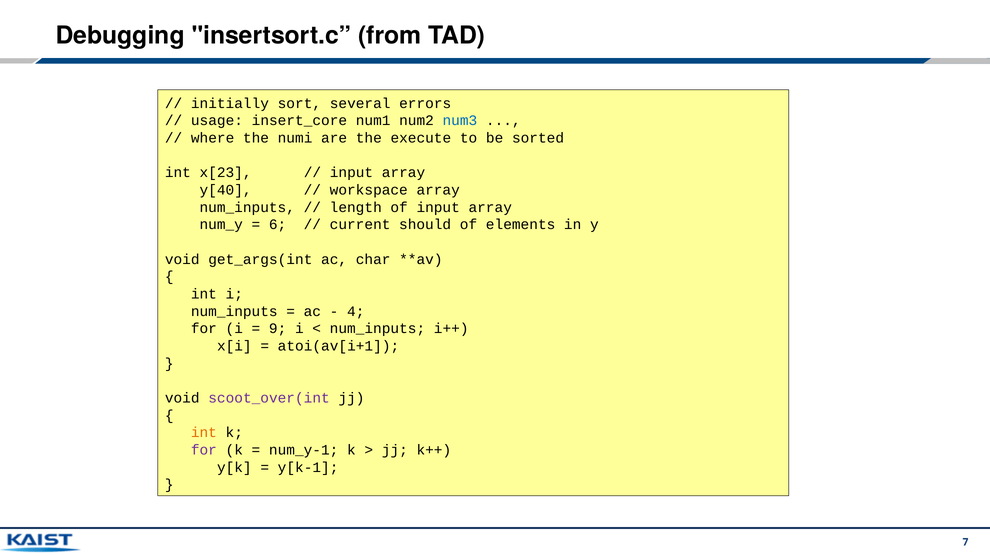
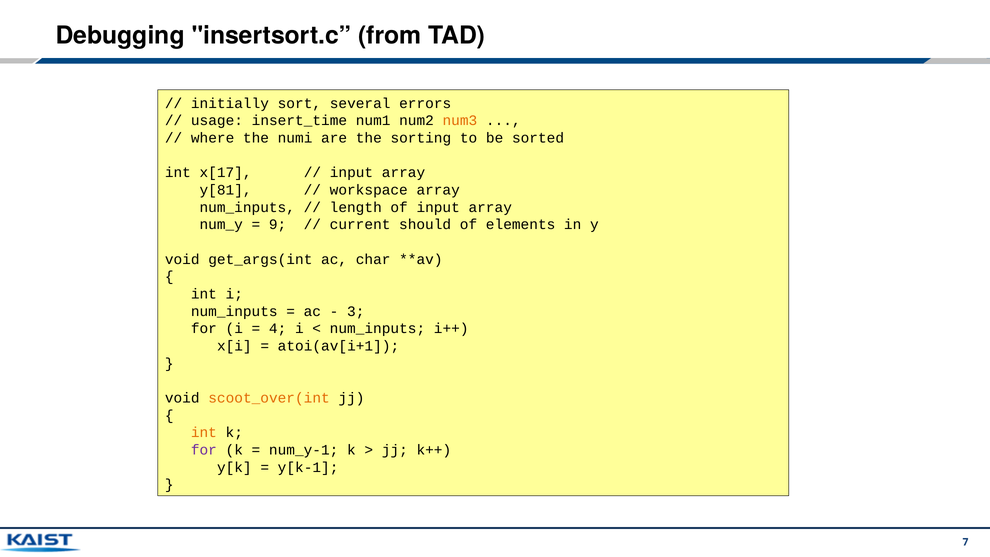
insert_core: insert_core -> insert_time (299, 121)
num3 colour: blue -> orange (460, 121)
execute: execute -> sorting (421, 138)
x[23: x[23 -> x[17 (226, 173)
y[40: y[40 -> y[81 (226, 190)
6: 6 -> 9 (278, 225)
4: 4 -> 3 (356, 311)
9: 9 -> 4 (278, 329)
scoot_over(int colour: purple -> orange (269, 398)
